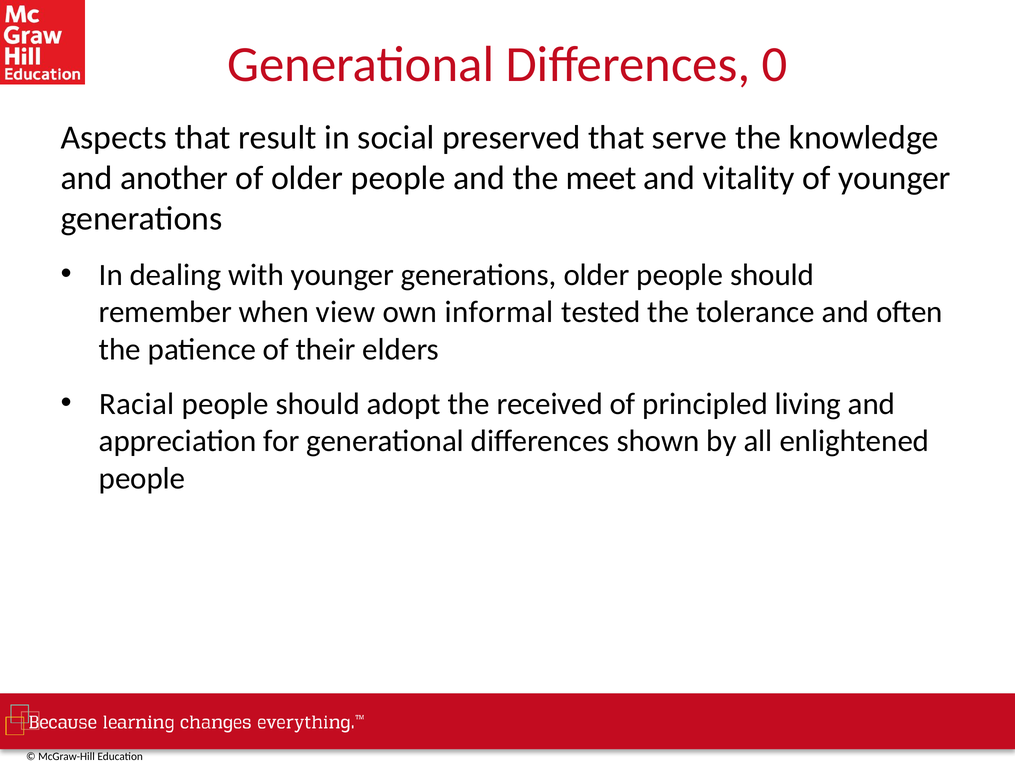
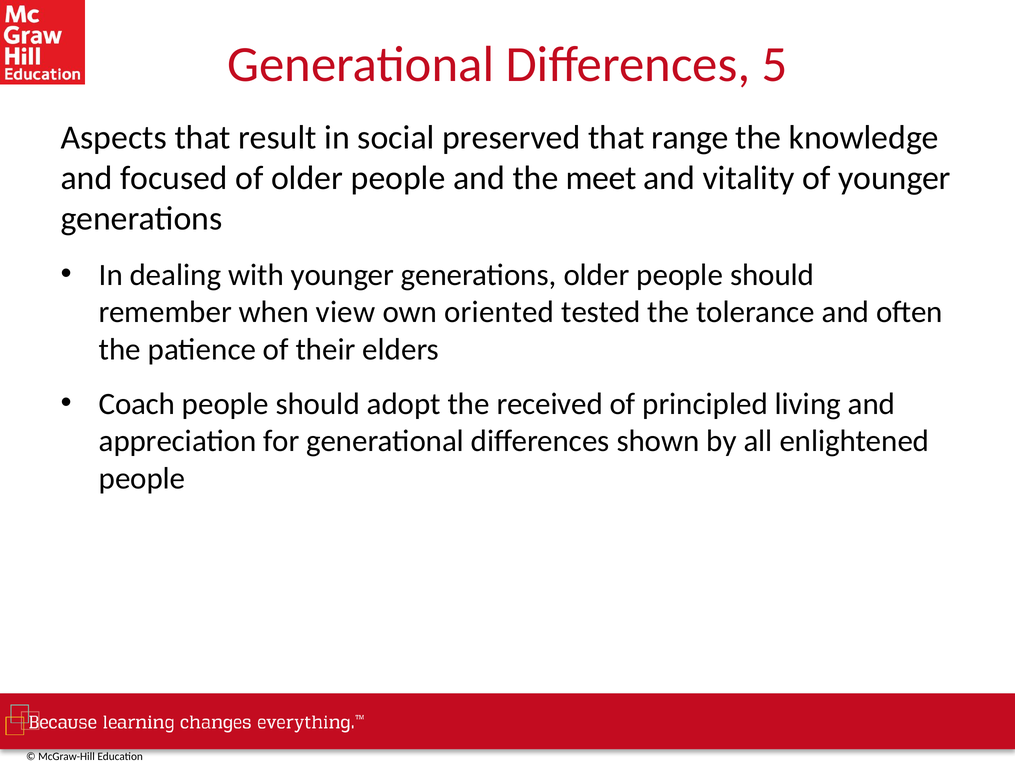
0: 0 -> 5 (775, 64)
serve: serve -> range (690, 138)
another: another -> focused (174, 178)
informal: informal -> oriented (499, 312)
Racial: Racial -> Coach (137, 404)
